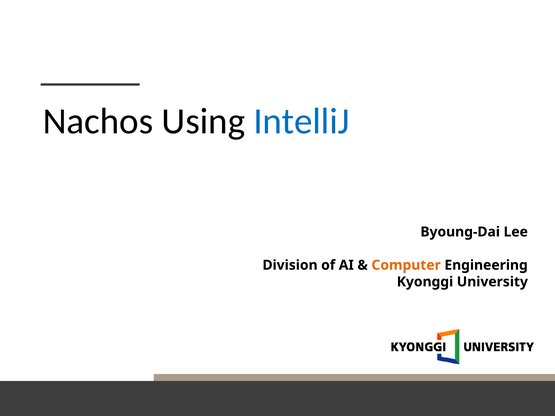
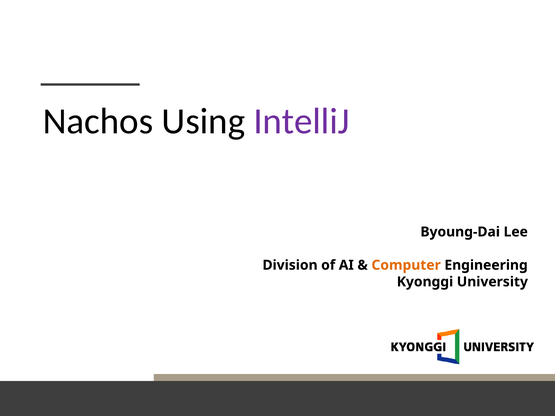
IntelliJ colour: blue -> purple (301, 121)
